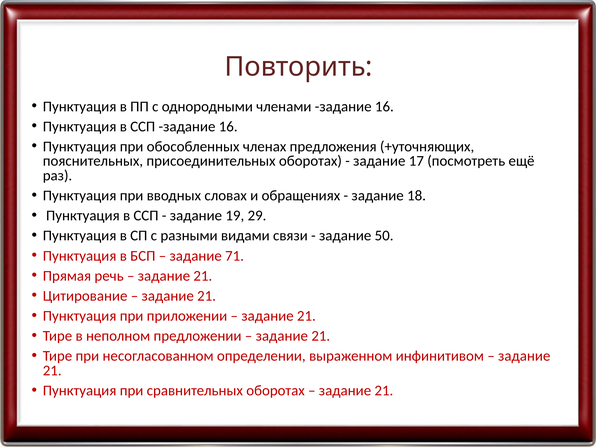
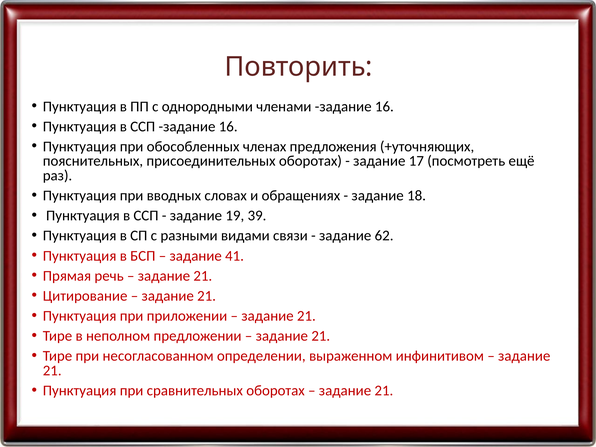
29: 29 -> 39 (257, 216)
50: 50 -> 62 (384, 236)
71: 71 -> 41 (235, 256)
